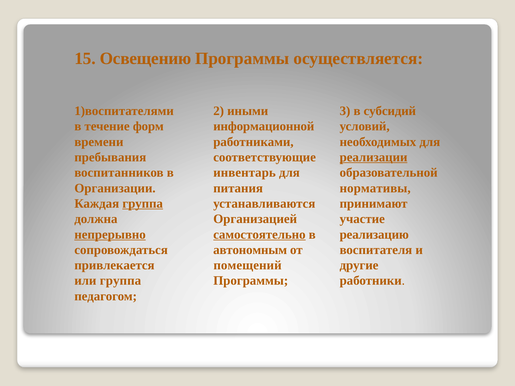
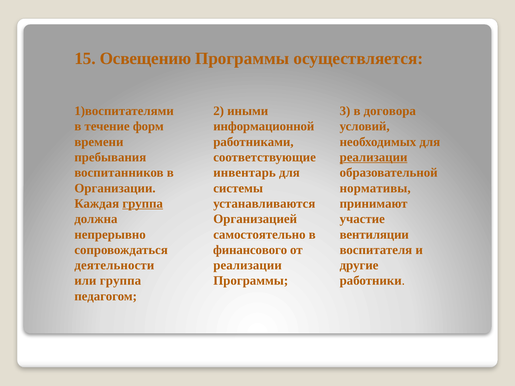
субсидий: субсидий -> договора (390, 111)
питания: питания -> системы (238, 188)
непрерывно underline: present -> none (110, 235)
самостоятельно underline: present -> none (259, 235)
реализацию: реализацию -> вентиляции (374, 235)
автономным: автономным -> финансового (250, 250)
привлекается: привлекается -> деятельности (114, 265)
помещений: помещений -> реализации (248, 265)
